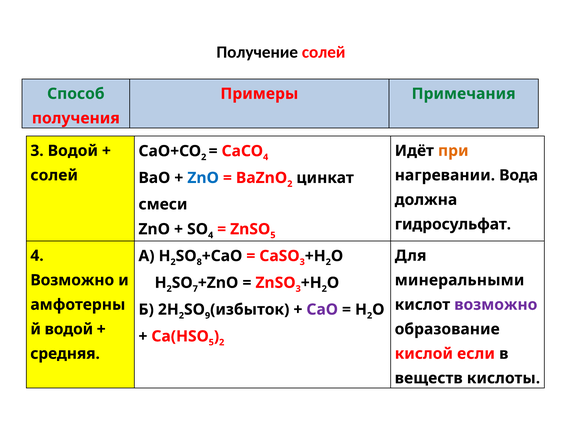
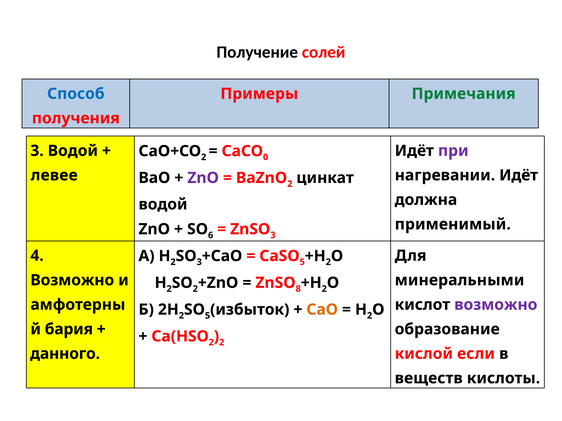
Способ colour: green -> blue (76, 94)
при colour: orange -> purple (453, 151)
4: 4 -> 0 (266, 157)
солей: солей -> левее (54, 175)
нагревании Вода: Вода -> Идёт (519, 175)
ZnO colour: blue -> purple (203, 178)
смеси: смеси -> водой (163, 205)
гидросульфат: гидросульфат -> применимый (453, 225)
4: 4 -> 6 (211, 235)
5: 5 -> 3 (273, 235)
8: 8 -> 3 (199, 262)
3: 3 -> 5 (302, 262)
7: 7 -> 2 (195, 289)
3: 3 -> 8 (298, 289)
9: 9 -> 5 (208, 316)
СаО colour: purple -> orange (322, 310)
водой: водой -> бария (69, 330)
5: 5 -> 2 (211, 343)
средняя: средняя -> данного (65, 354)
